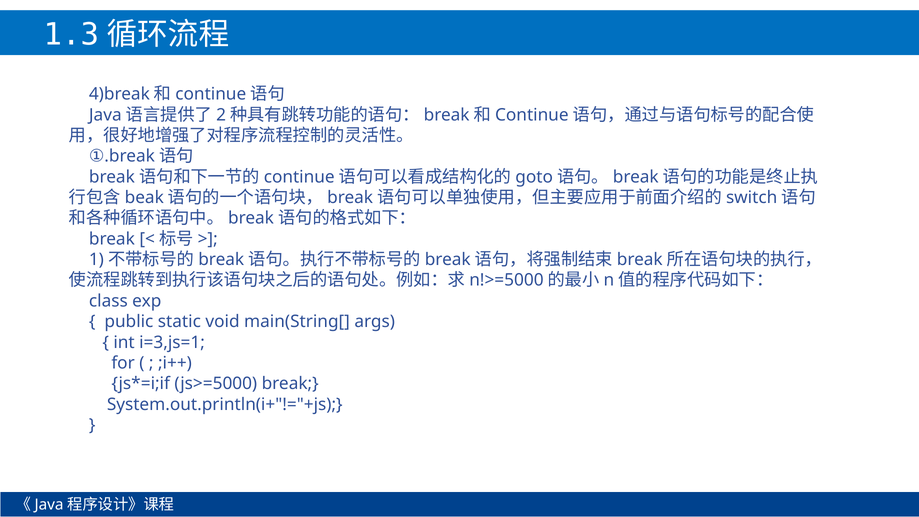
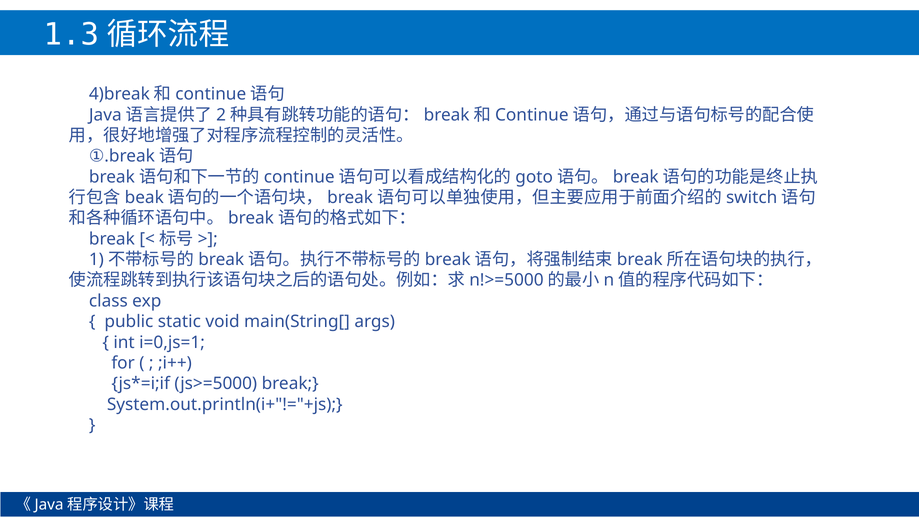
i=3,js=1: i=3,js=1 -> i=0,js=1 (172, 342)
